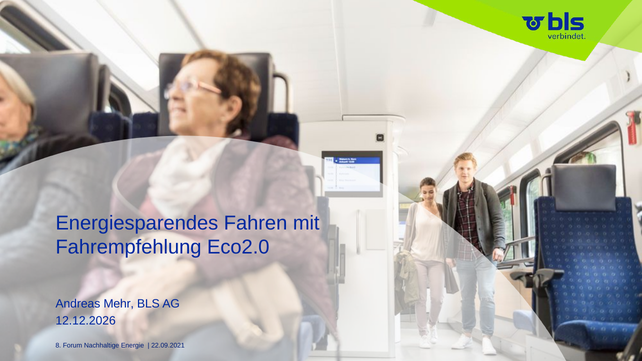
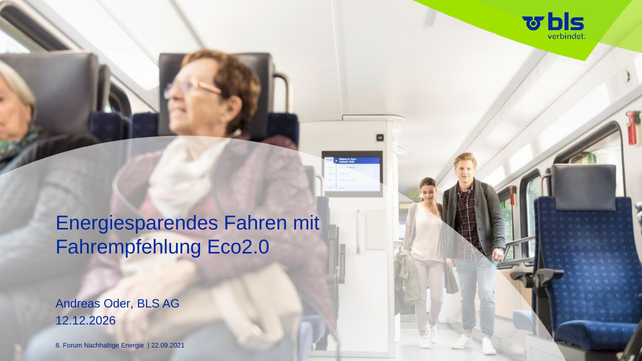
Mehr: Mehr -> Oder (119, 304)
